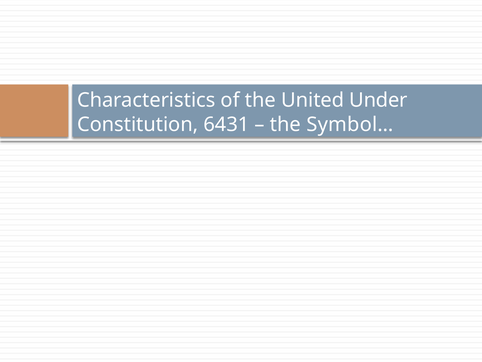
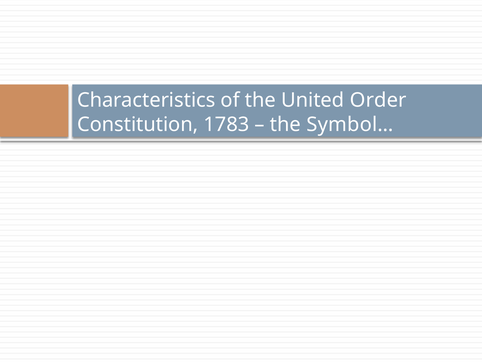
Under: Under -> Order (378, 100)
6431: 6431 -> 1783 (226, 124)
